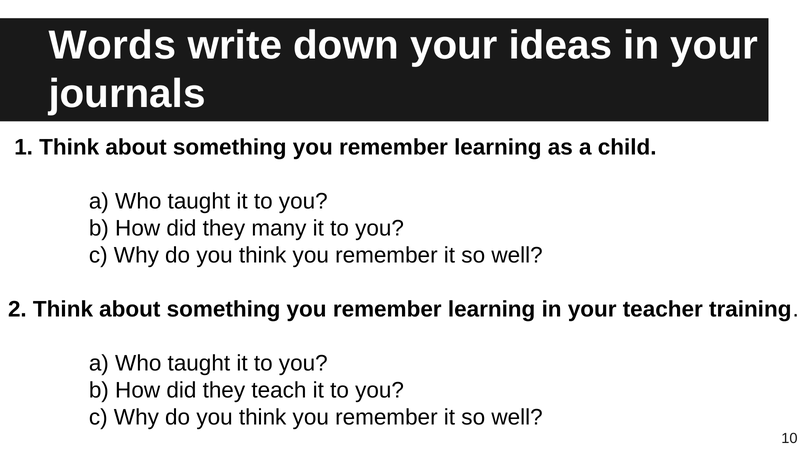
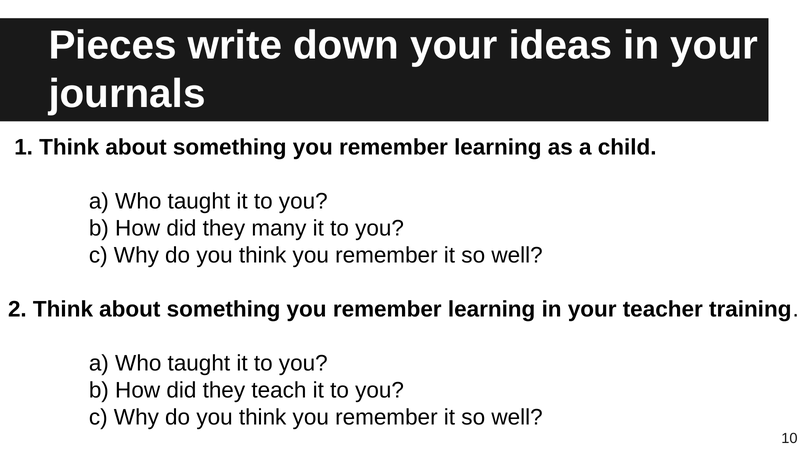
Words: Words -> Pieces (113, 45)
